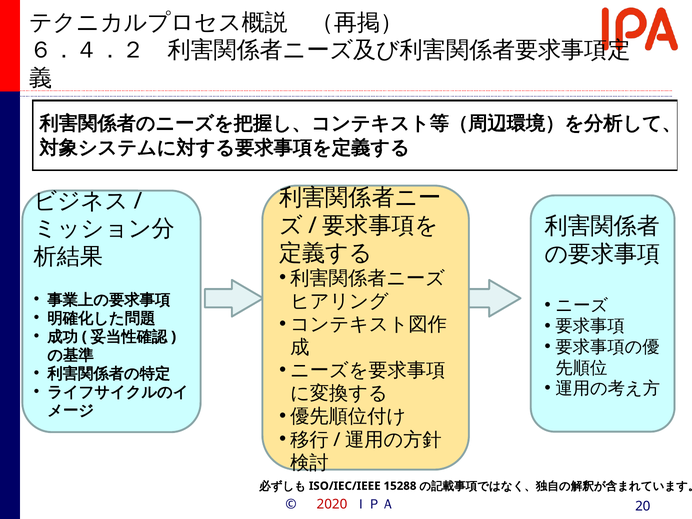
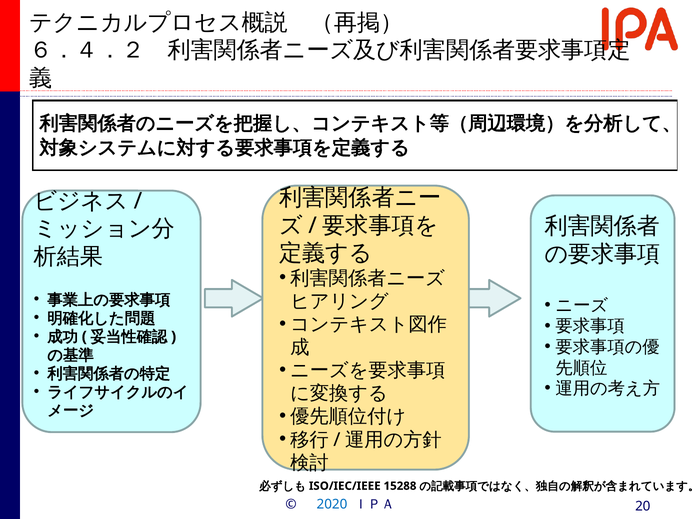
2020 colour: red -> blue (332, 504)
